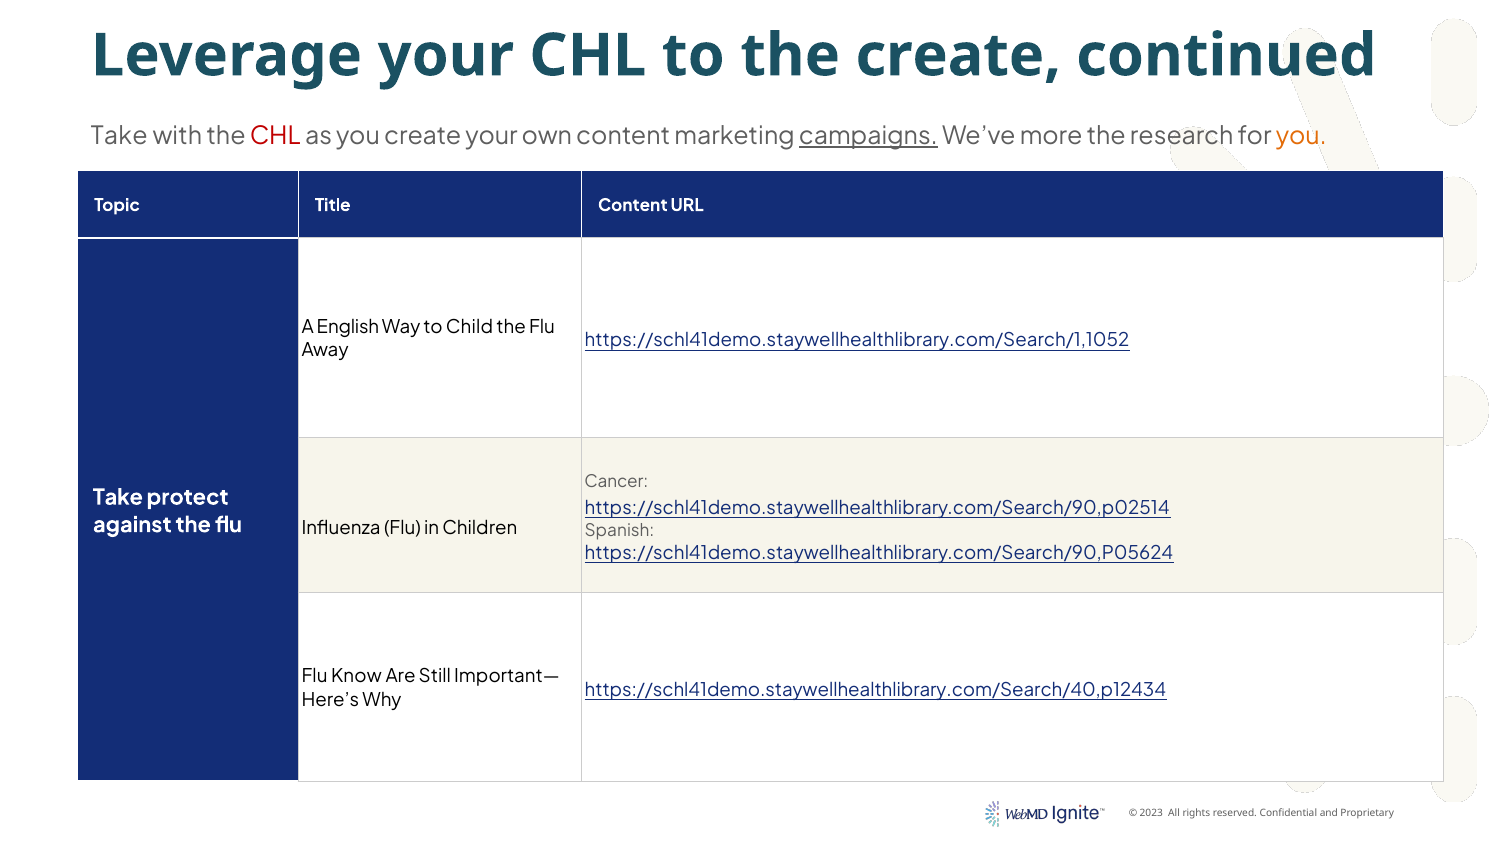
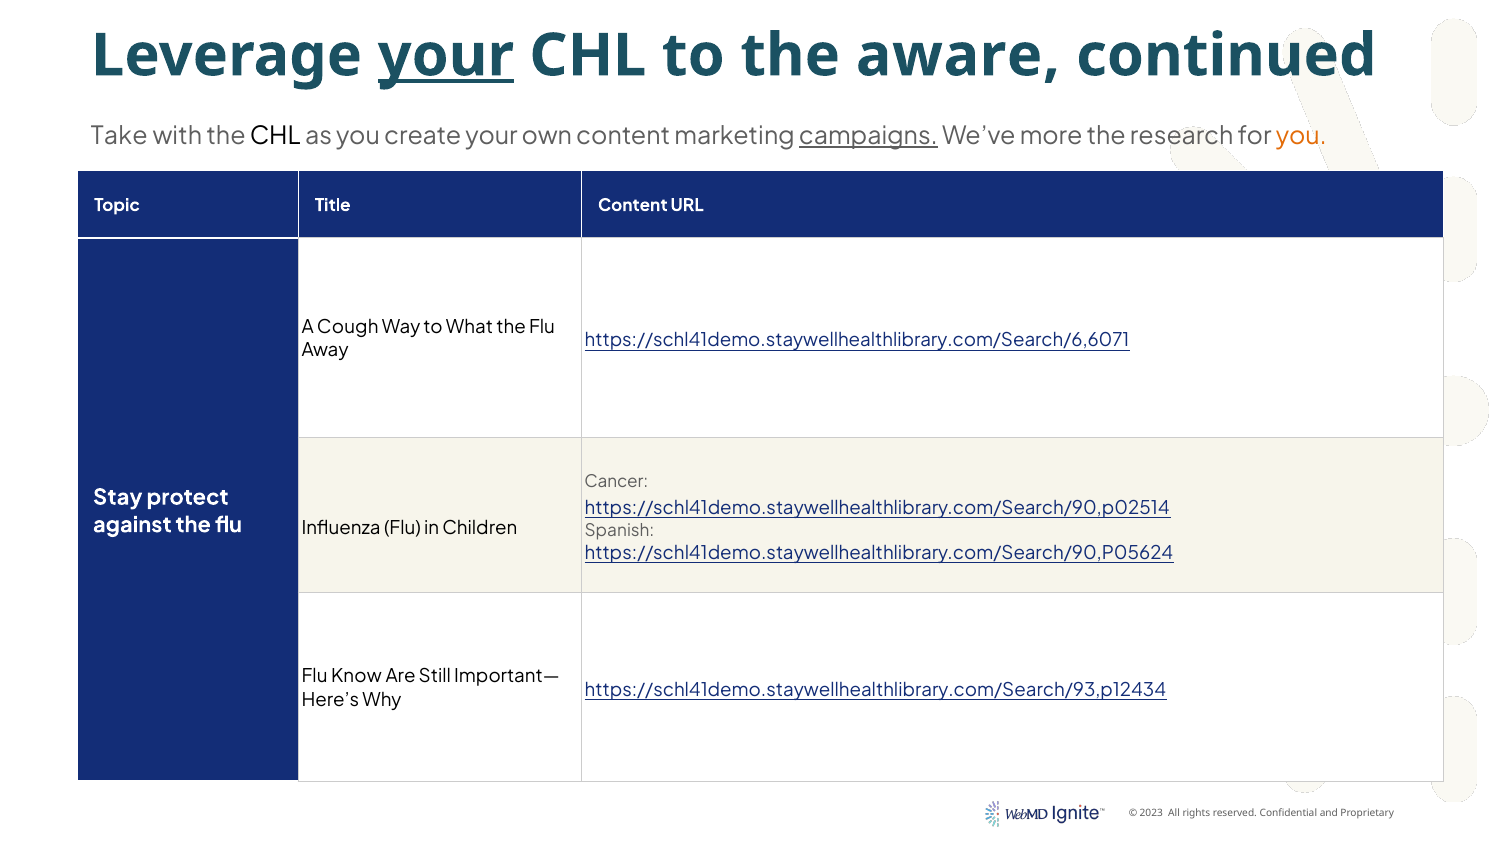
your underline: none -> present (446, 56)
the create: create -> aware (958, 56)
CHL colour: red -> black (275, 136)
English: English -> Cough (348, 327)
Child: Child -> What (470, 327)
https://schl41demo.staywellhealthlibrary.com/Search/1,1052: https://schl41demo.staywellhealthlibrary.com/Search/1,1052 -> https://schl41demo.staywellhealthlibrary.com/Search/6,6071 (857, 340)
Take: Take -> Stay (118, 497)
https://schl41demo.staywellhealthlibrary.com/Search/40,p12434: https://schl41demo.staywellhealthlibrary.com/Search/40,p12434 -> https://schl41demo.staywellhealthlibrary.com/Search/93,p12434 (875, 690)
